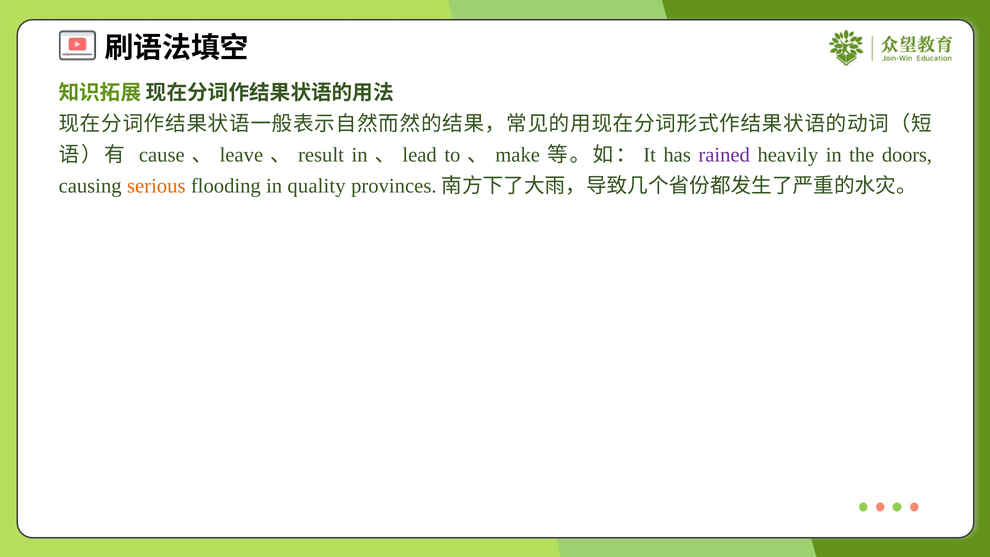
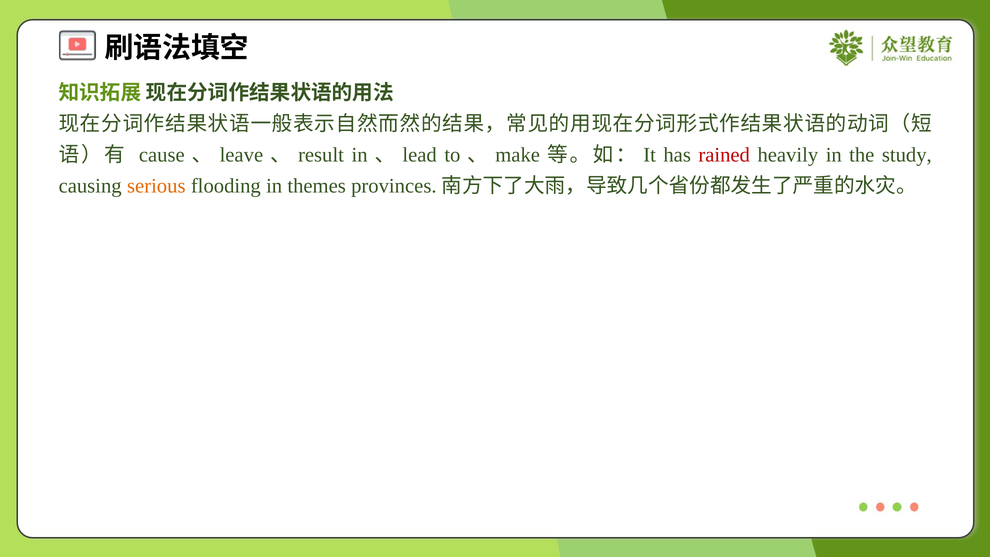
rained colour: purple -> red (724, 155)
doors: doors -> study (907, 155)
quality: quality -> themes (317, 186)
